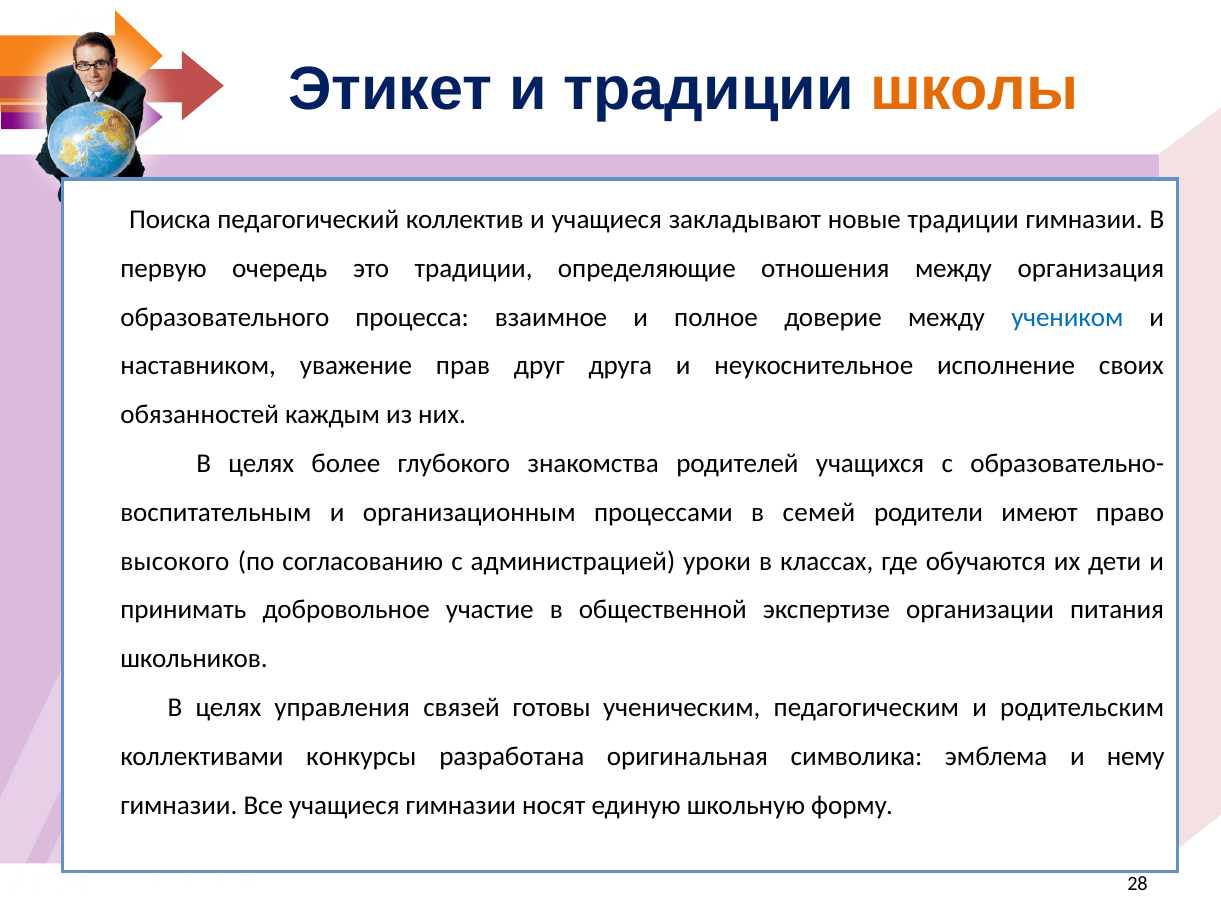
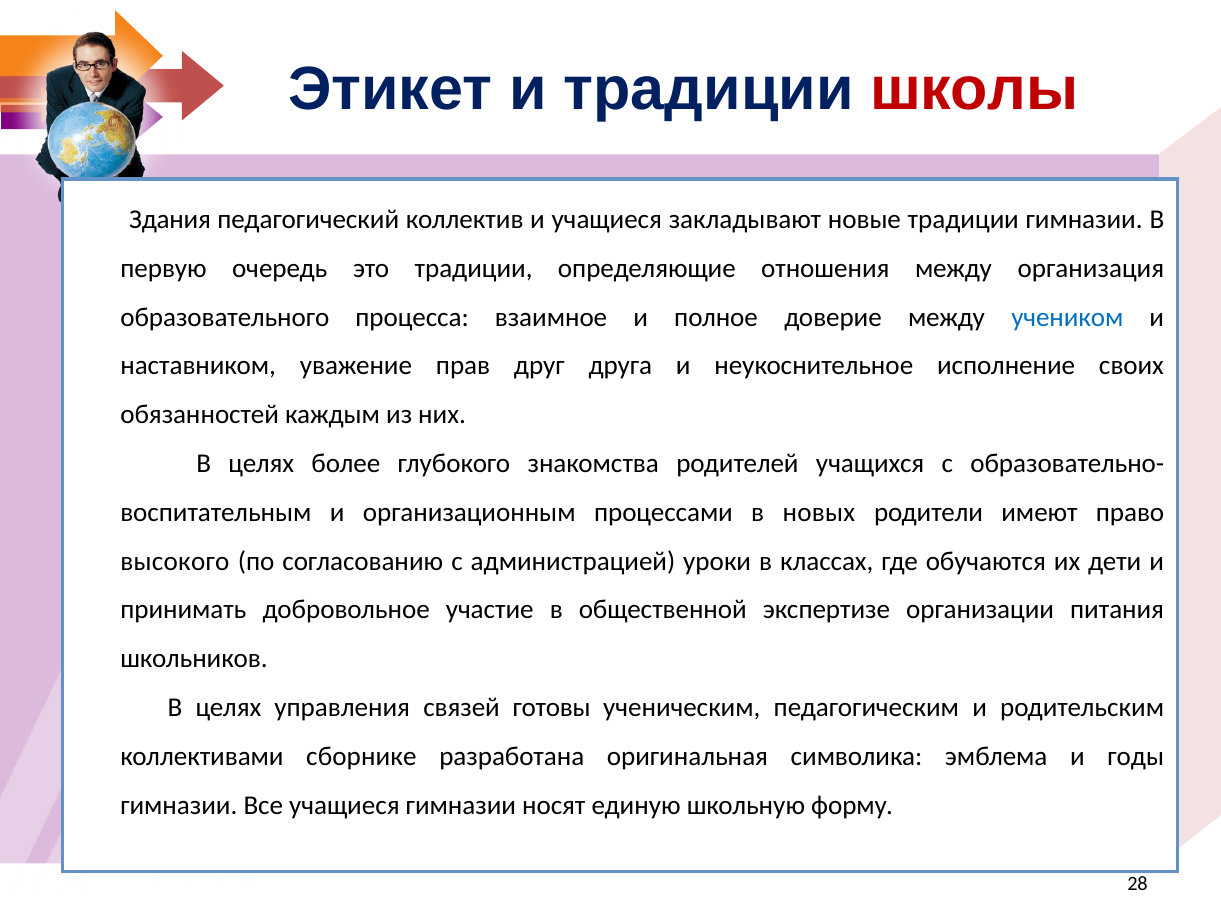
школы colour: orange -> red (974, 89)
Поиска: Поиска -> Здания (170, 220)
семей: семей -> новых (819, 512)
конкурсы: конкурсы -> сборнике (361, 756)
нему: нему -> годы (1136, 756)
